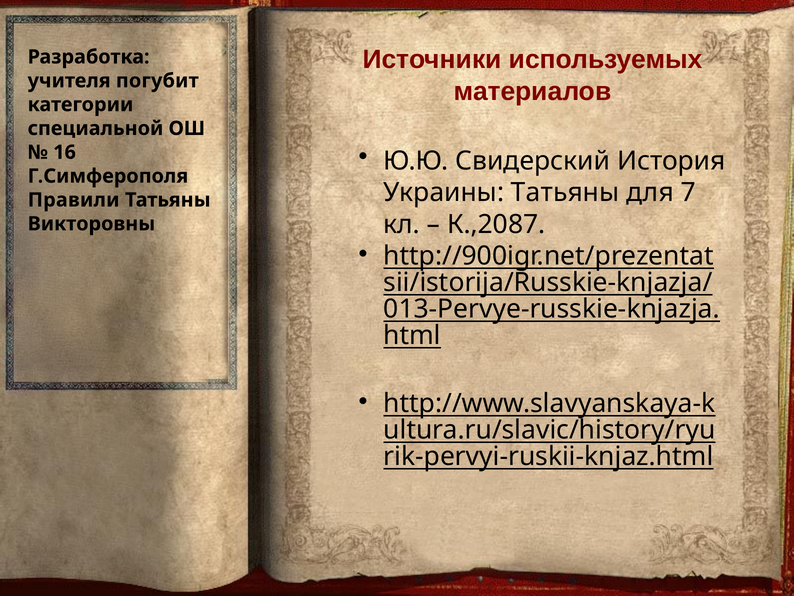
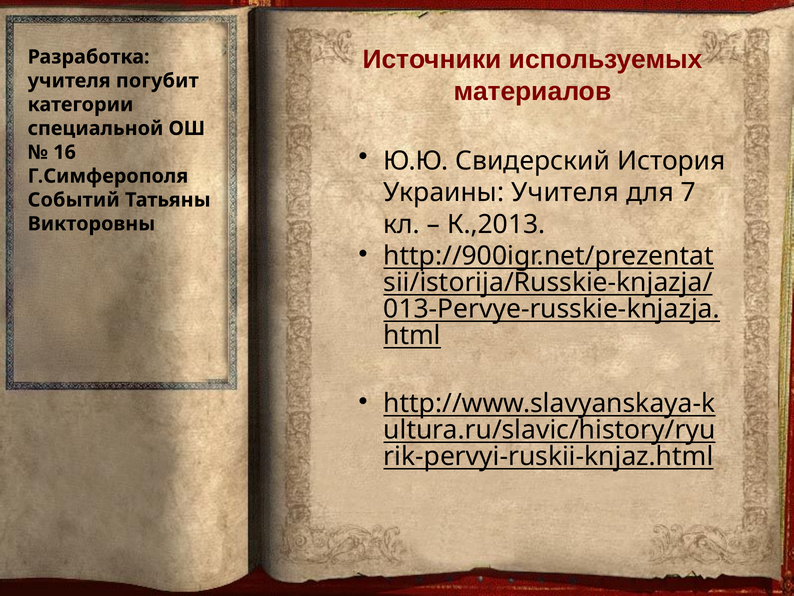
Украины Татьяны: Татьяны -> Учителя (565, 192)
Правили: Правили -> Событий (74, 200)
К.,2087: К.,2087 -> К.,2013 (496, 224)
